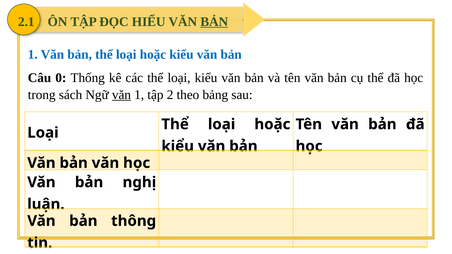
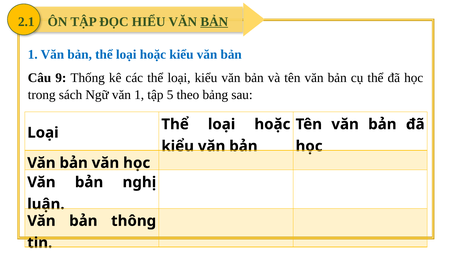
0: 0 -> 9 (61, 78)
văn underline: present -> none (121, 95)
2: 2 -> 5 (170, 95)
